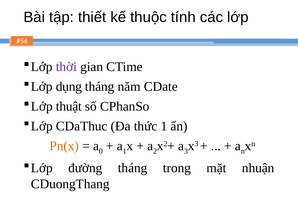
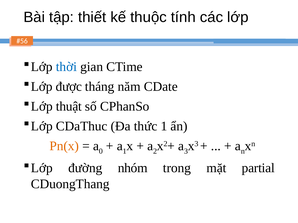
thời colour: purple -> blue (66, 67)
dụng: dụng -> được (69, 87)
đường tháng: tháng -> nhóm (133, 168)
nhuận: nhuận -> partial (258, 168)
